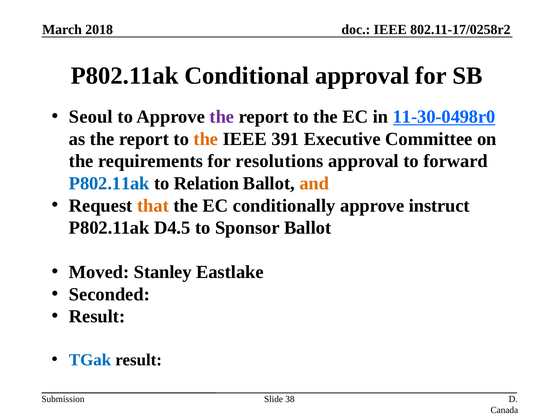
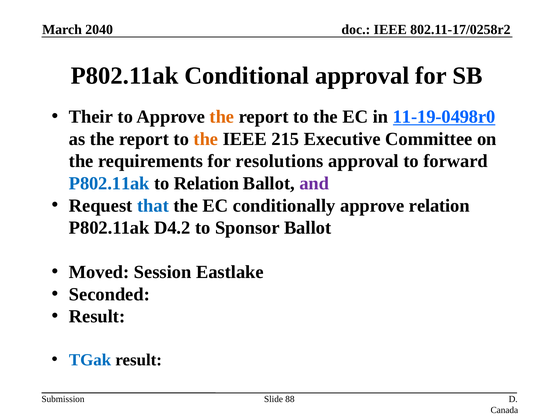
2018: 2018 -> 2040 (99, 30)
Seoul: Seoul -> Their (91, 117)
the colour: purple -> orange (222, 117)
11-30-0498r0: 11-30-0498r0 -> 11-19-0498r0 (444, 117)
391: 391 -> 215 (285, 139)
and colour: orange -> purple (314, 183)
that colour: orange -> blue (153, 205)
approve instruct: instruct -> relation (439, 205)
D4.5: D4.5 -> D4.2 (172, 227)
Stanley: Stanley -> Session (163, 272)
38: 38 -> 88 (290, 398)
